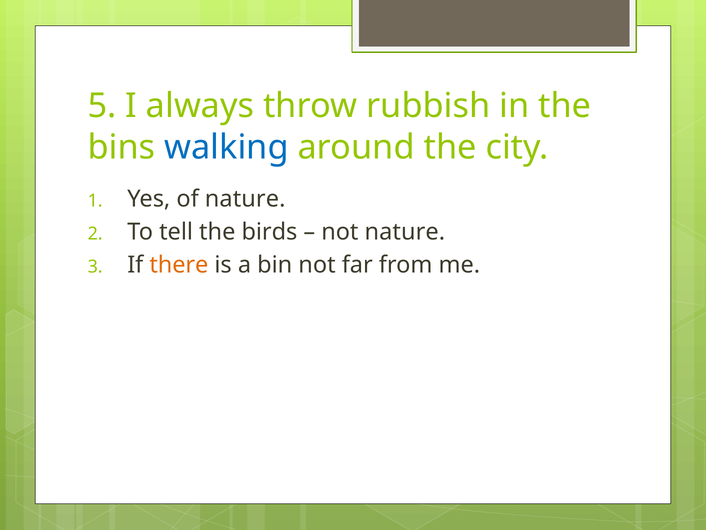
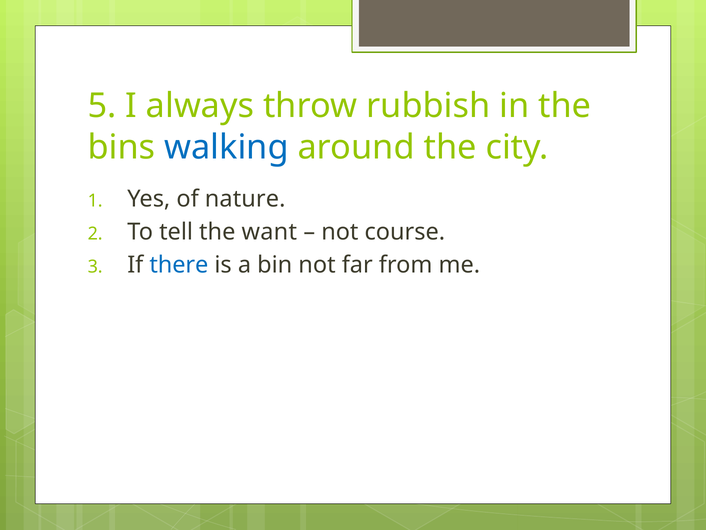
birds: birds -> want (269, 232)
not nature: nature -> course (405, 232)
there colour: orange -> blue (179, 265)
